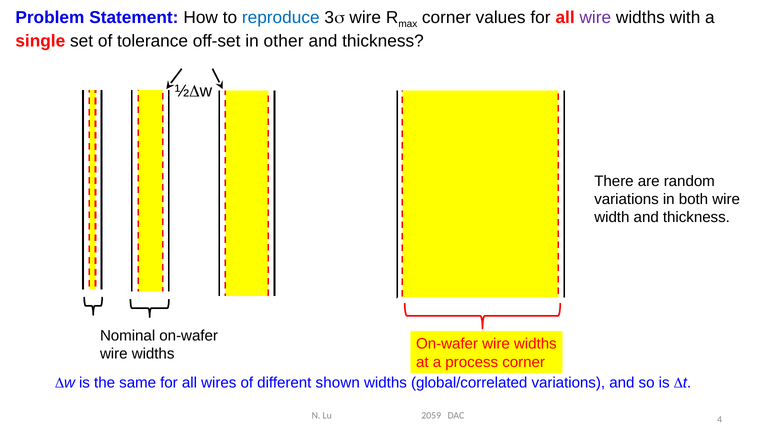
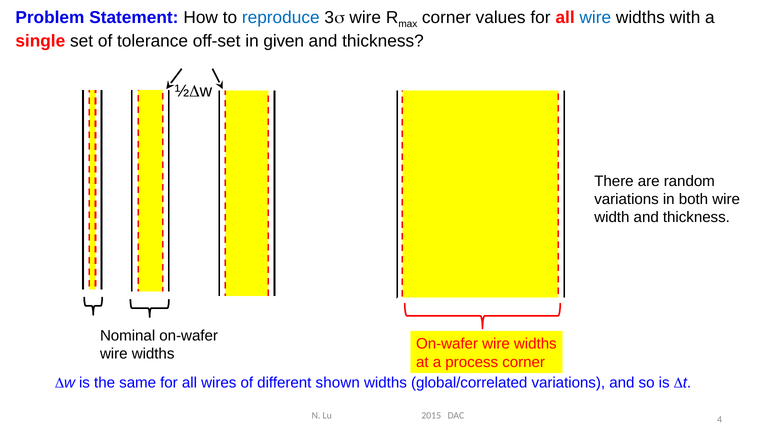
wire colour: purple -> blue (595, 17)
other: other -> given (284, 41)
2059: 2059 -> 2015 (431, 416)
